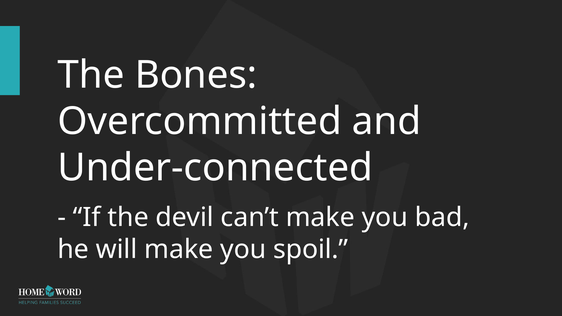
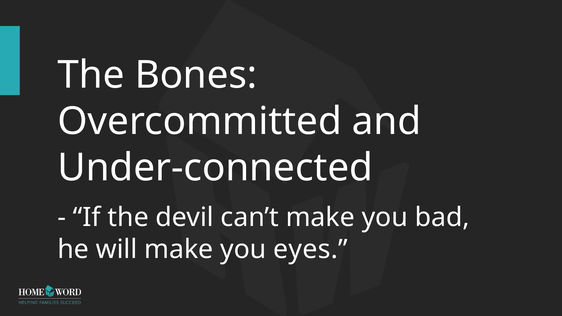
spoil: spoil -> eyes (311, 249)
